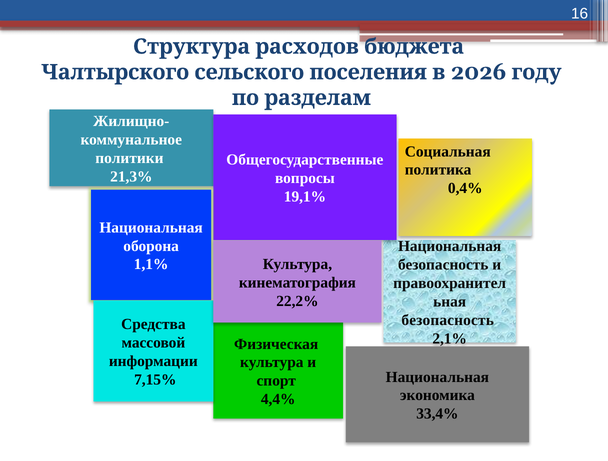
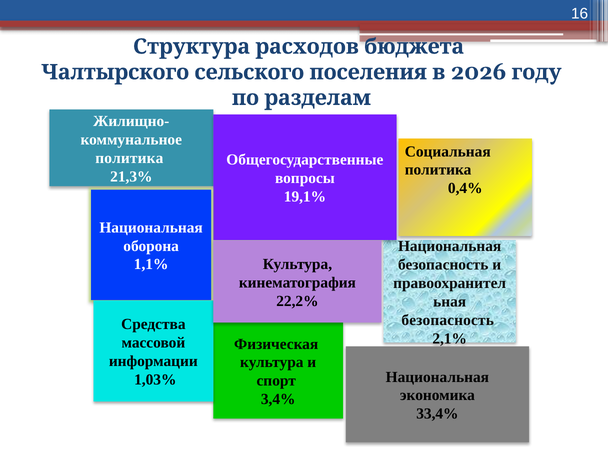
политики: политики -> политика (129, 158)
7,15%: 7,15% -> 1,03% (155, 380)
4,4%: 4,4% -> 3,4% (278, 400)
